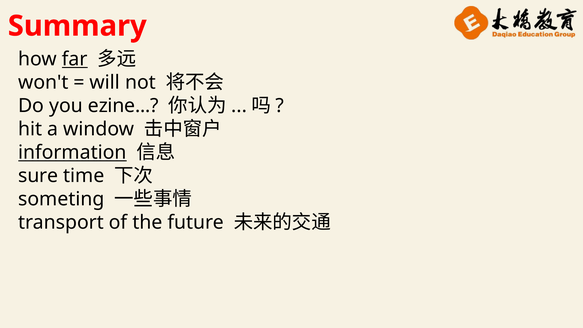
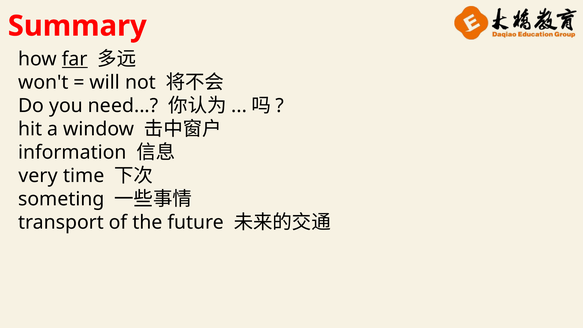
ezine: ezine -> need (123, 106)
information underline: present -> none (72, 152)
sure: sure -> very (38, 176)
